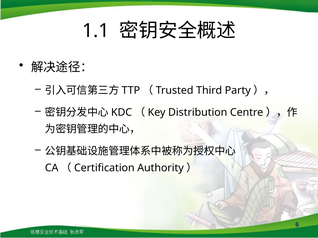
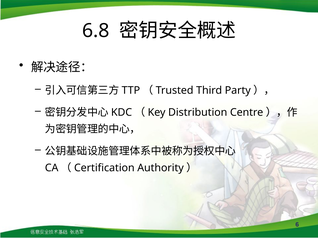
1.1: 1.1 -> 6.8 (96, 31)
